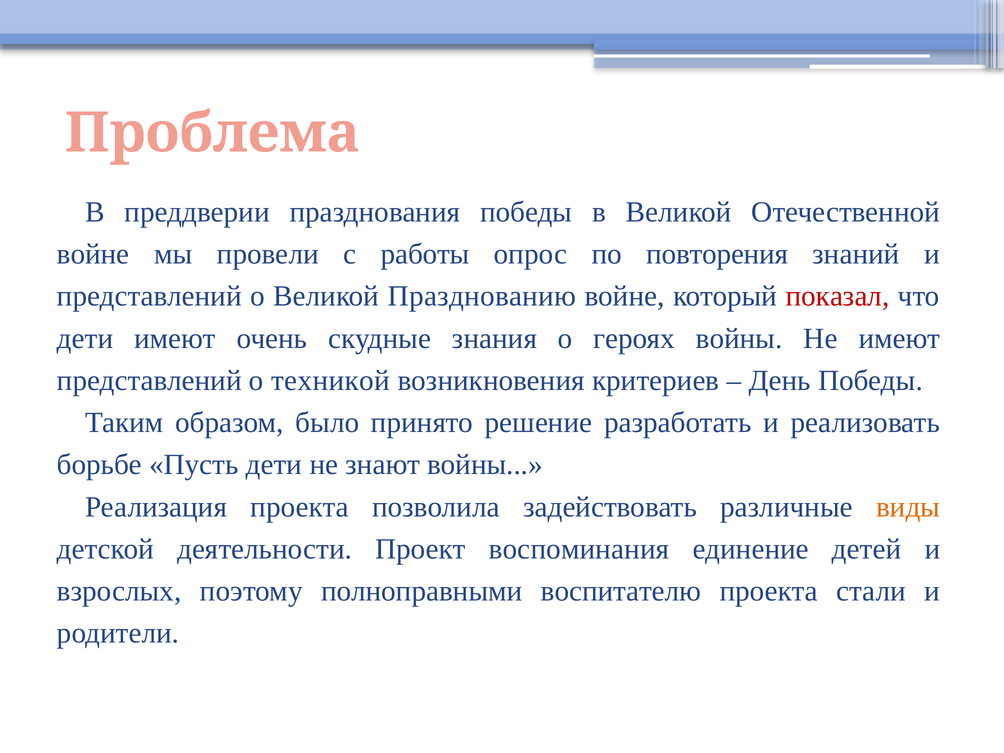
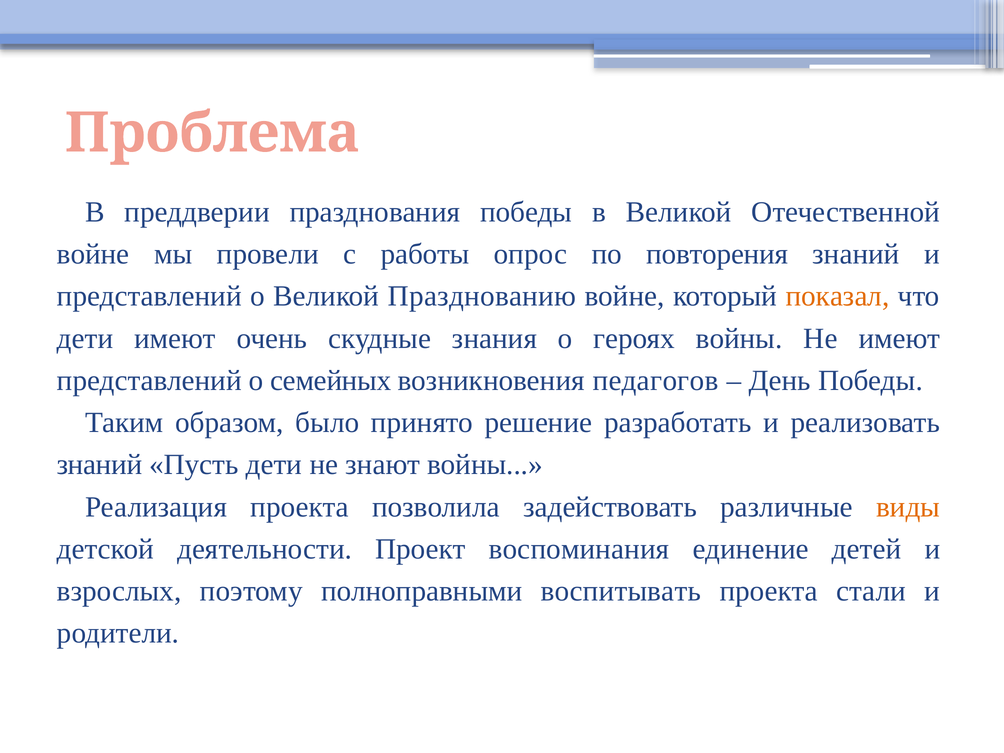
показал colour: red -> orange (837, 296)
техникой: техникой -> семейных (331, 381)
критериев: критериев -> педагогов (656, 381)
борьбе: борьбе -> знаний (100, 465)
воспитателю: воспитателю -> воспитывать (621, 591)
